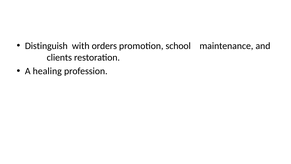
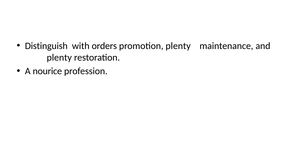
promotion school: school -> plenty (178, 46)
clients: clients -> plenty (59, 57)
healing: healing -> nourice (47, 71)
